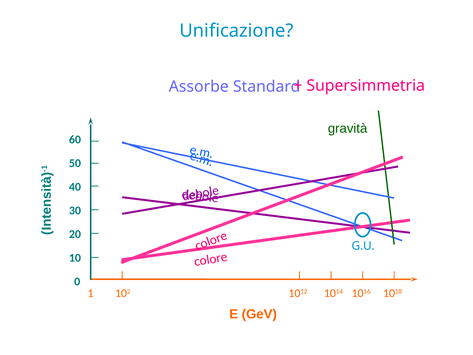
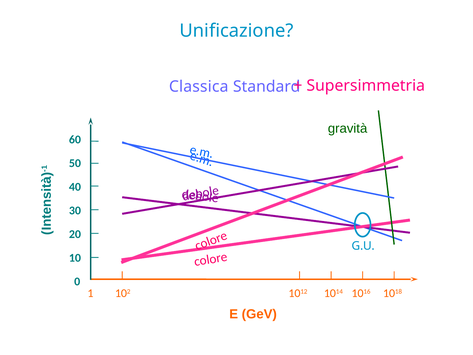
Assorbe: Assorbe -> Classica (199, 86)
